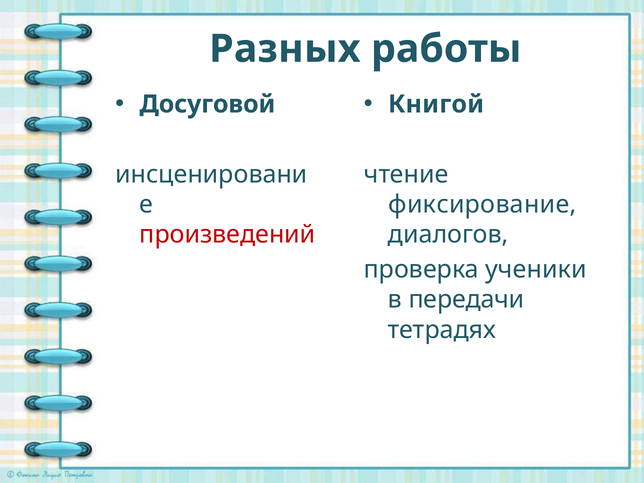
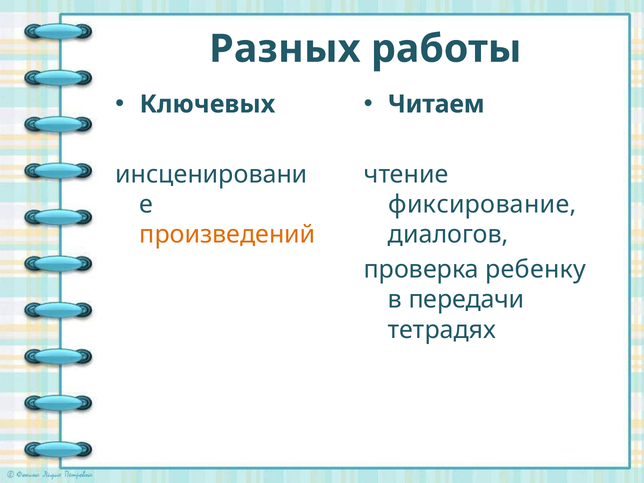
Досуговой: Досуговой -> Ключевых (207, 104)
Книгой: Книгой -> Читаем (436, 104)
произведений colour: red -> orange (227, 235)
ученики: ученики -> ребенку (536, 270)
